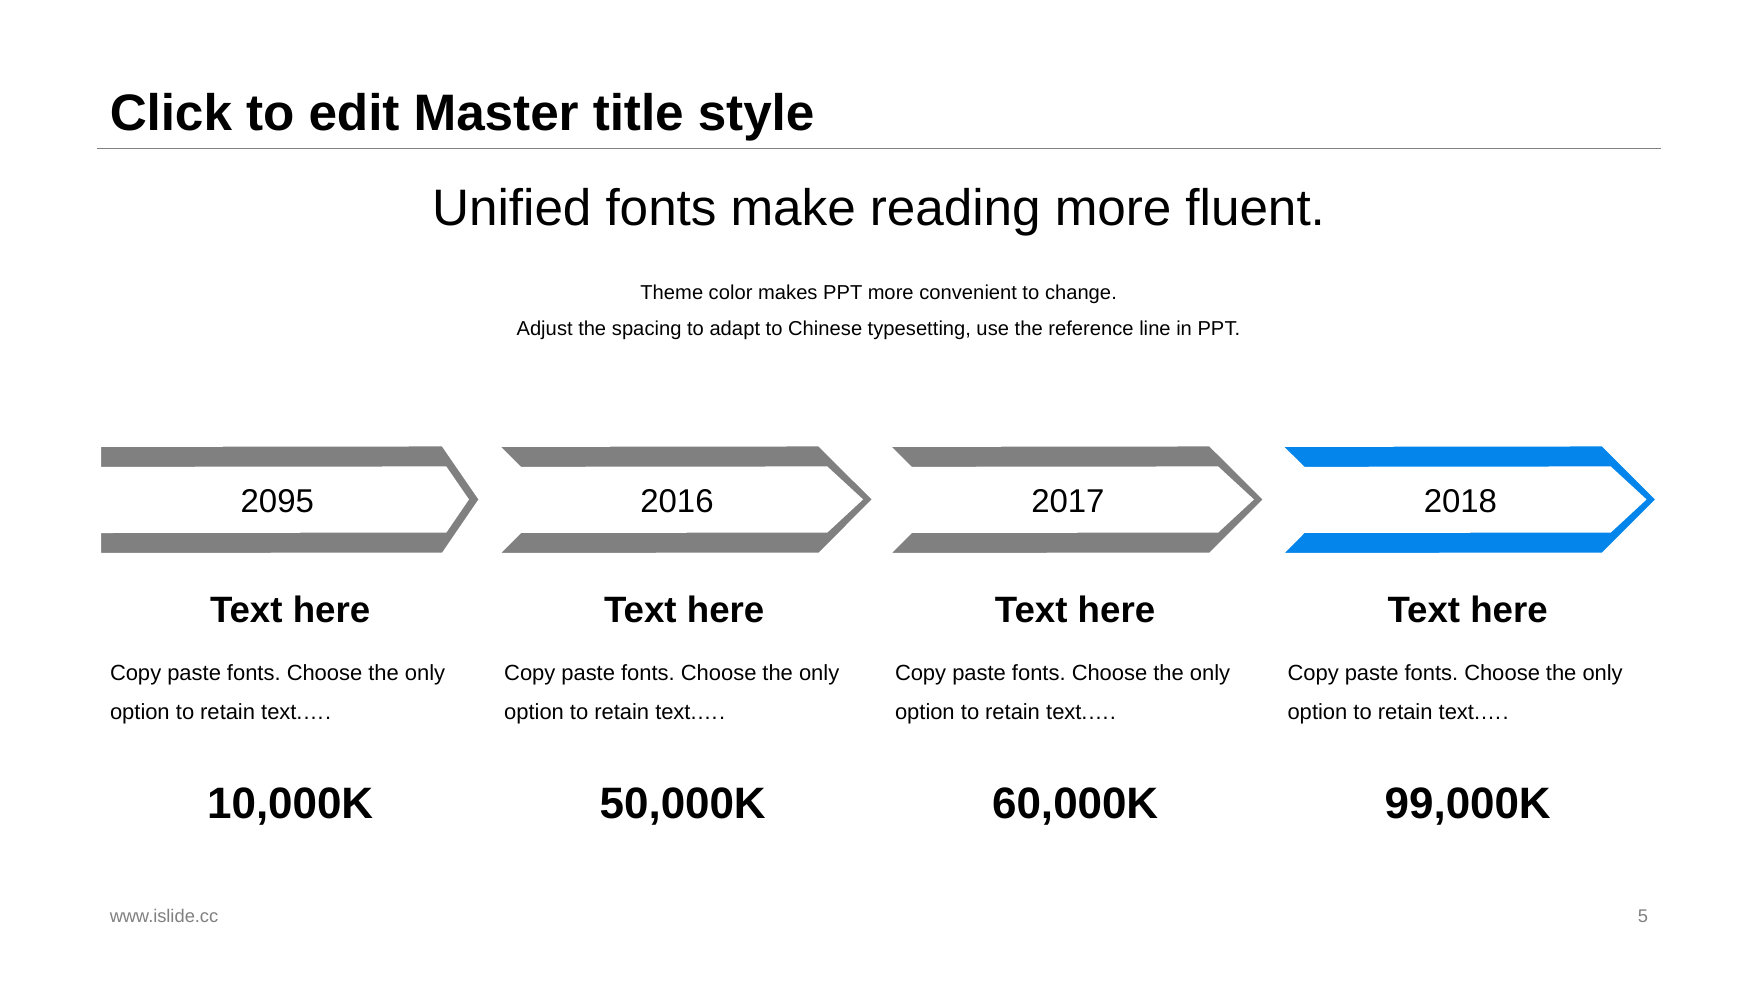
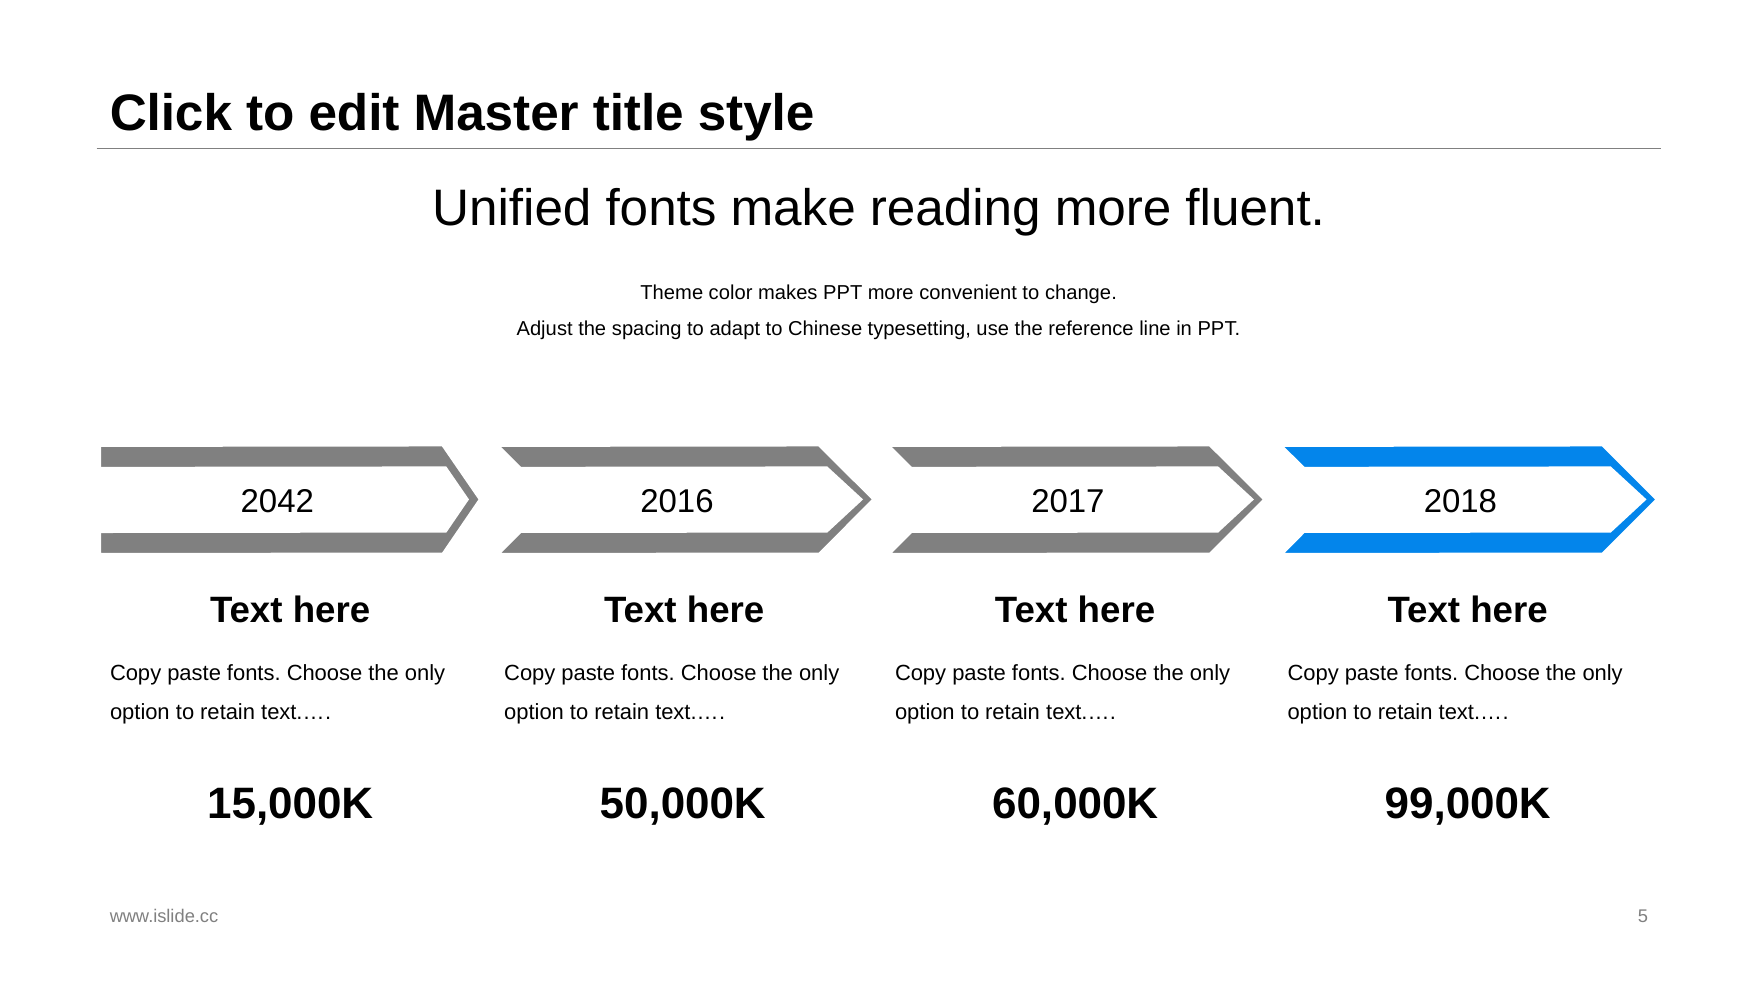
2095: 2095 -> 2042 (277, 502)
10,000K: 10,000K -> 15,000K (290, 804)
